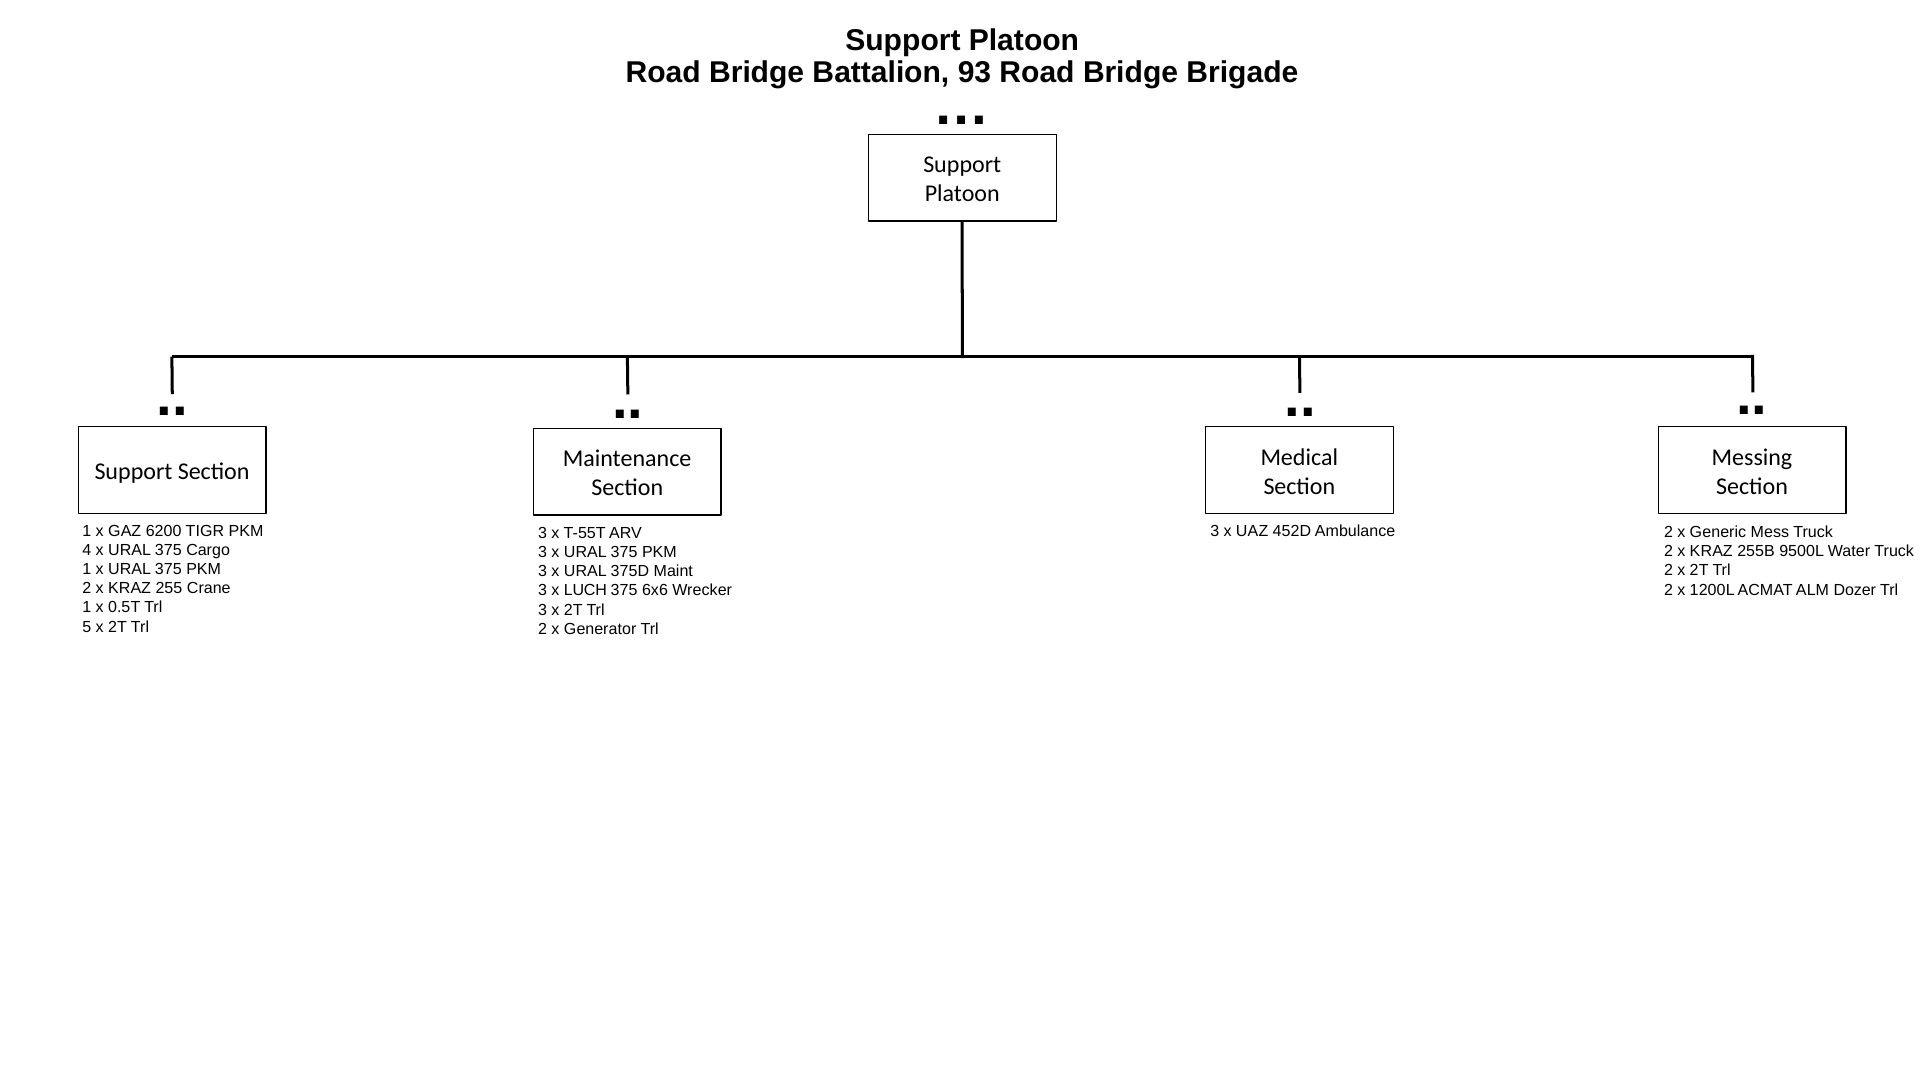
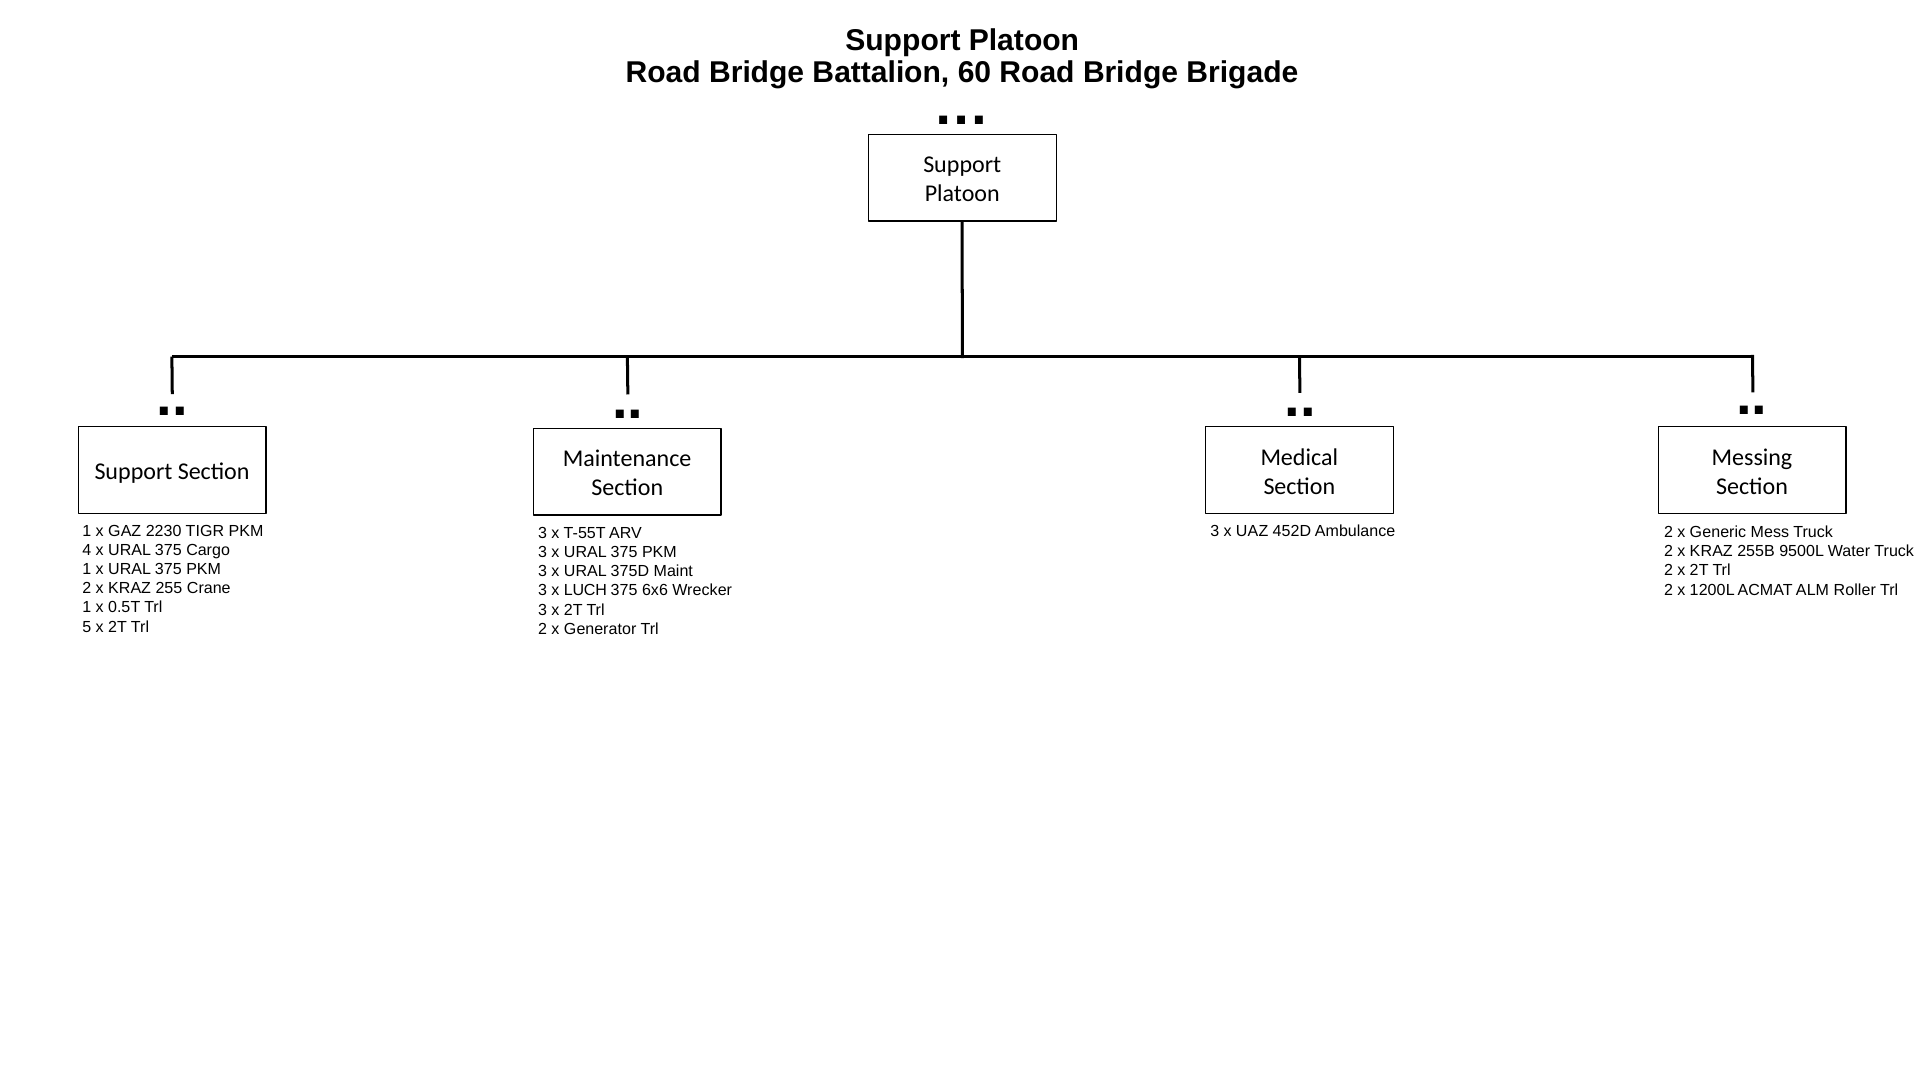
93: 93 -> 60 (974, 73)
6200: 6200 -> 2230 (164, 531)
Dozer: Dozer -> Roller (1855, 590)
